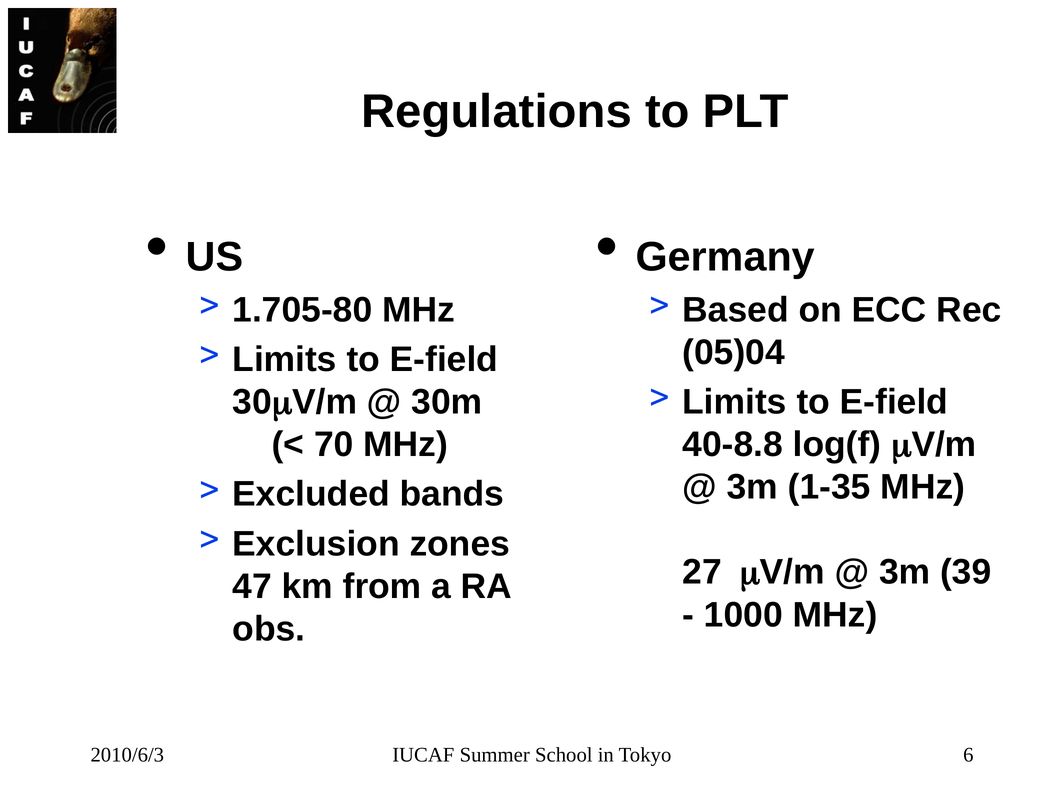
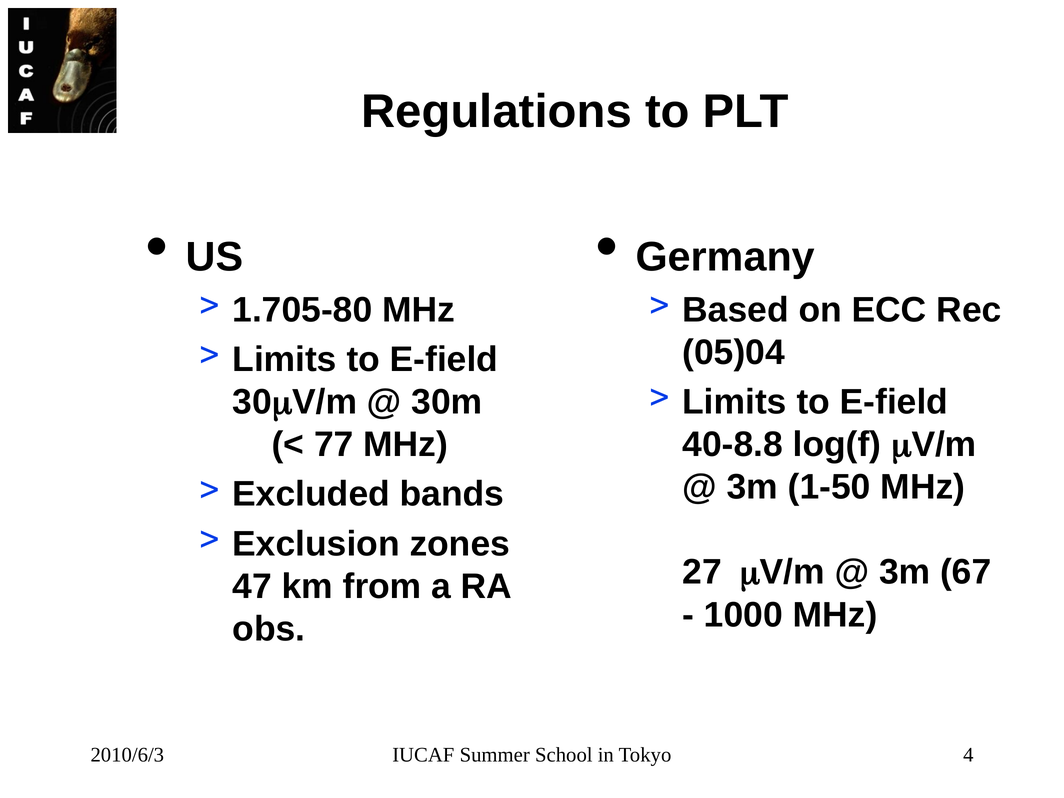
70: 70 -> 77 (334, 445)
1-35: 1-35 -> 1-50 (829, 487)
39: 39 -> 67 (966, 572)
6: 6 -> 4 (968, 755)
